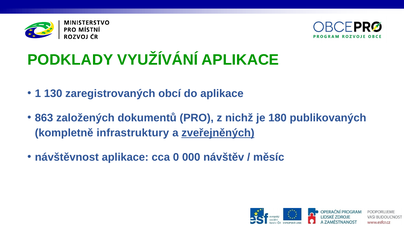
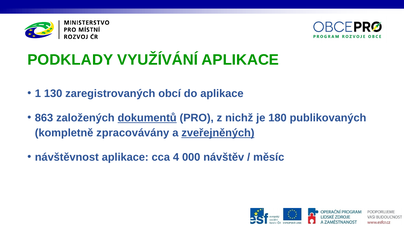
dokumentů underline: none -> present (147, 118)
infrastruktury: infrastruktury -> zpracovávány (133, 133)
0: 0 -> 4 (176, 157)
